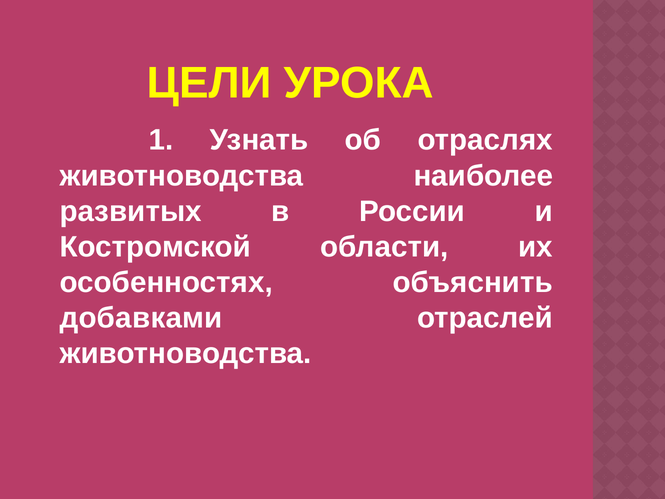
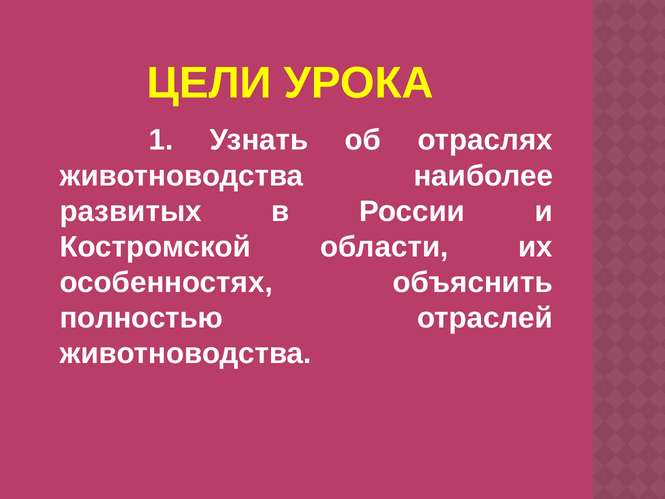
добавками: добавками -> полностью (141, 318)
